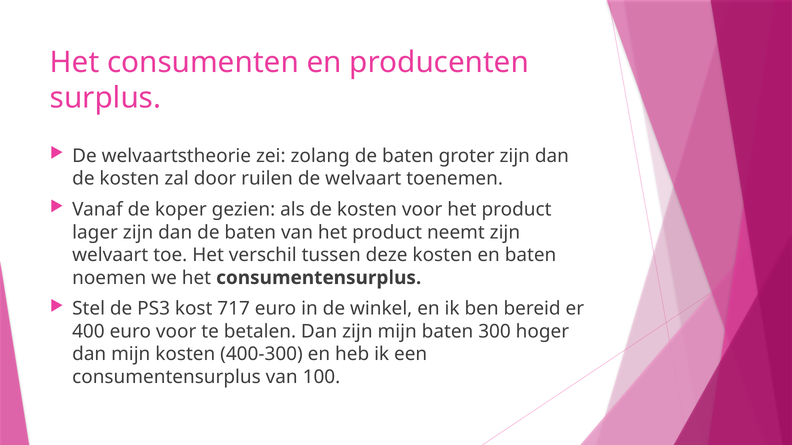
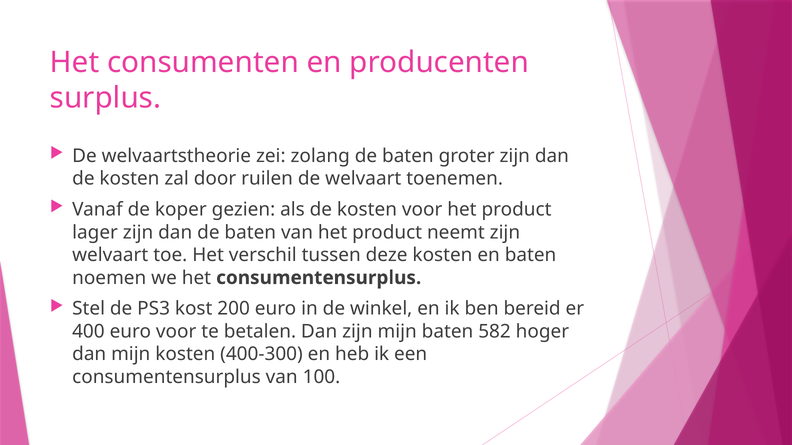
717: 717 -> 200 (234, 309)
300: 300 -> 582 (495, 332)
